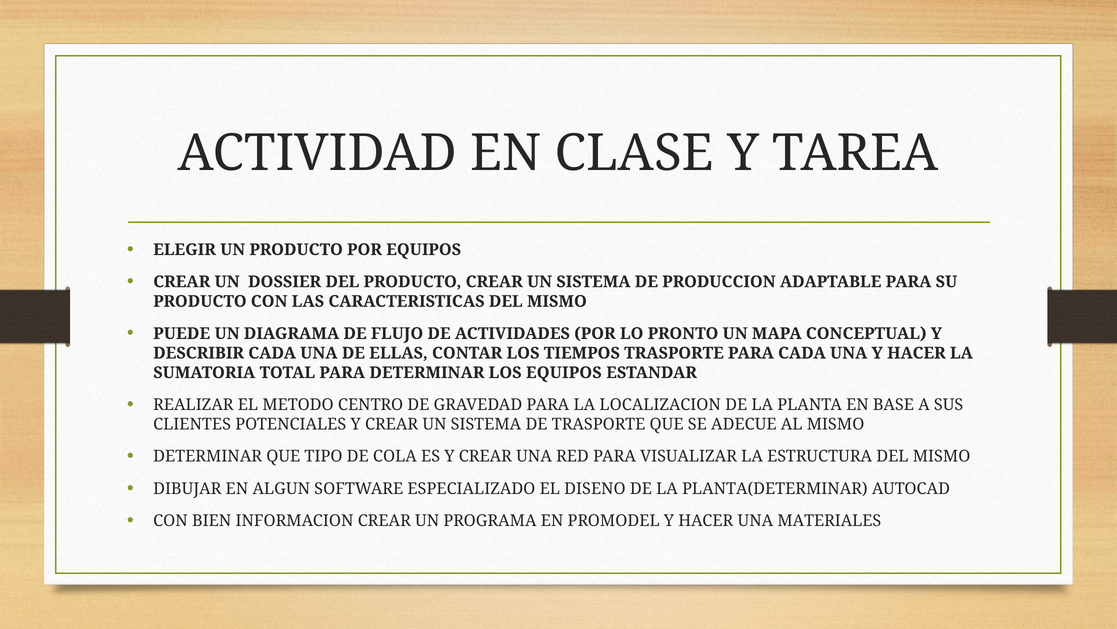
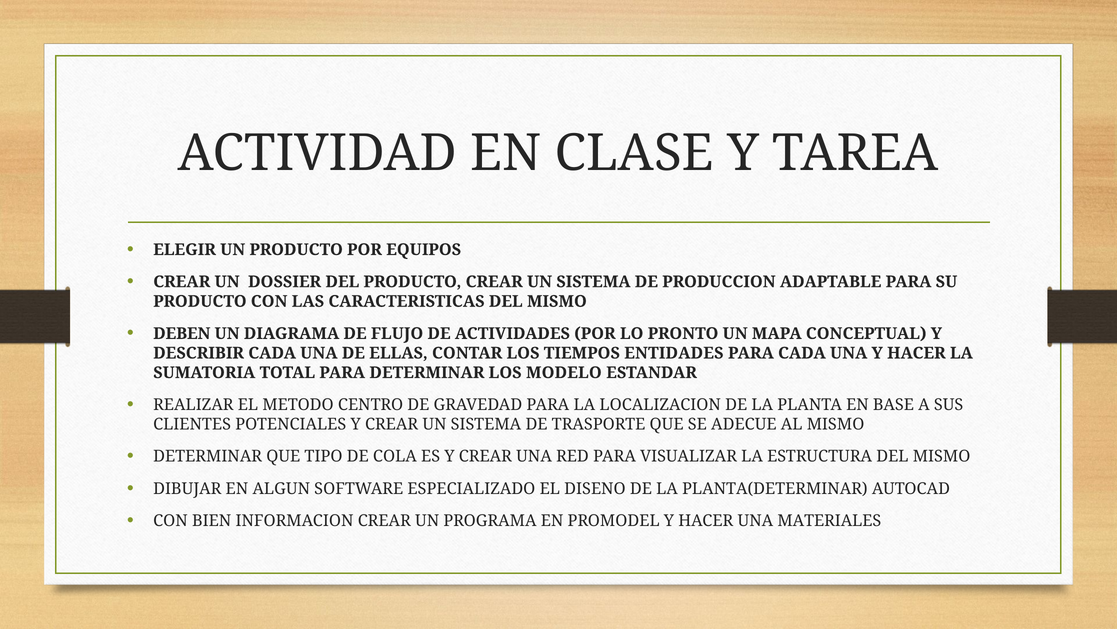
PUEDE: PUEDE -> DEBEN (182, 333)
TIEMPOS TRASPORTE: TRASPORTE -> ENTIDADES (674, 353)
LOS EQUIPOS: EQUIPOS -> MODELO (564, 372)
